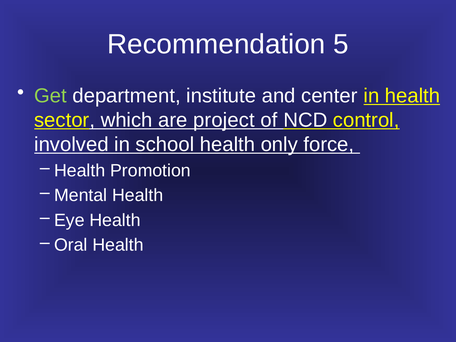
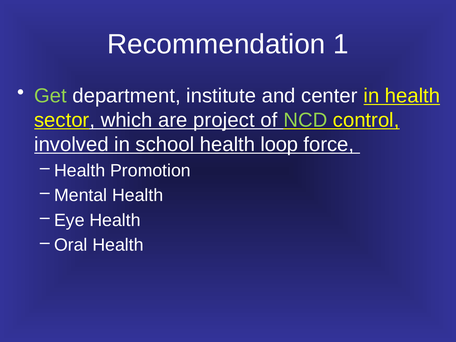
5: 5 -> 1 (341, 44)
NCD colour: white -> light green (305, 120)
only: only -> loop (279, 144)
